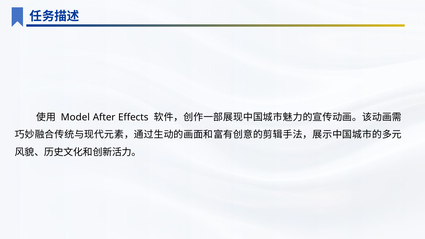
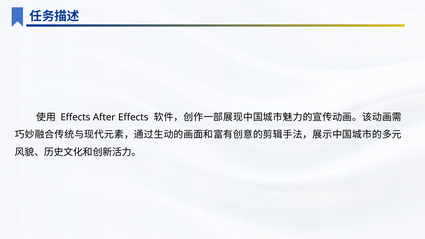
Model: Model -> Effects (75, 117)
